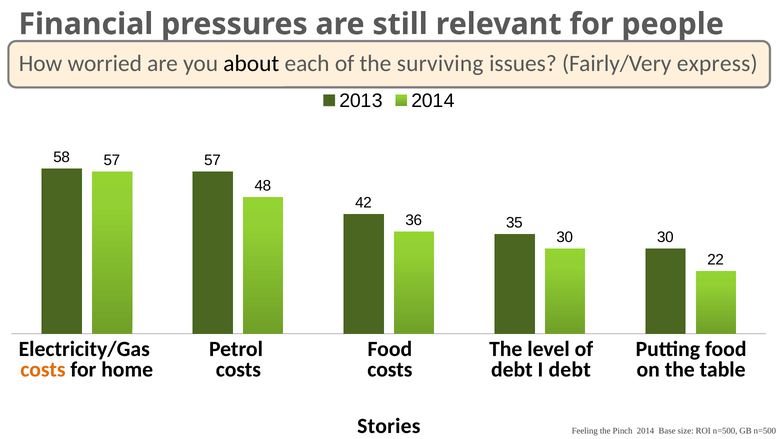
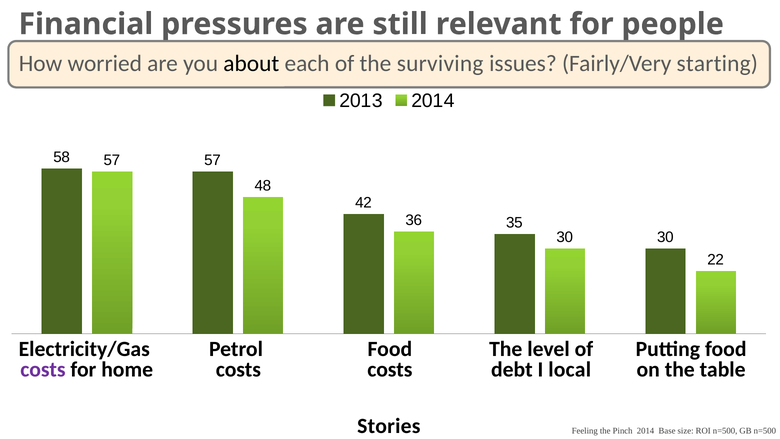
express: express -> starting (717, 63)
costs colour: orange -> purple (43, 369)
I debt: debt -> local (570, 369)
